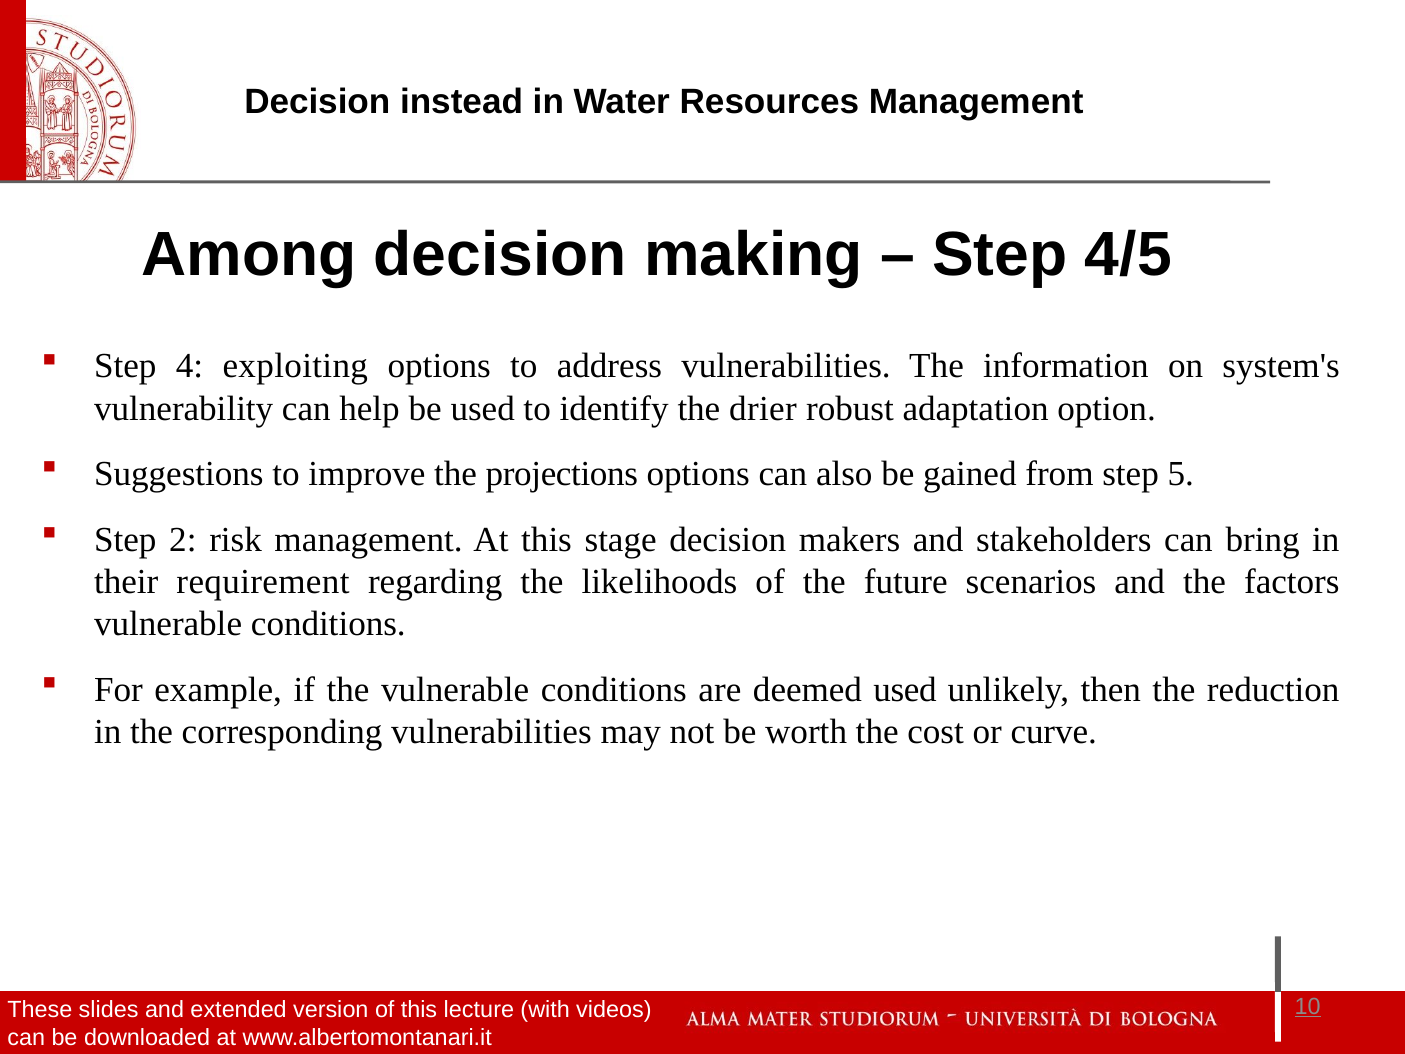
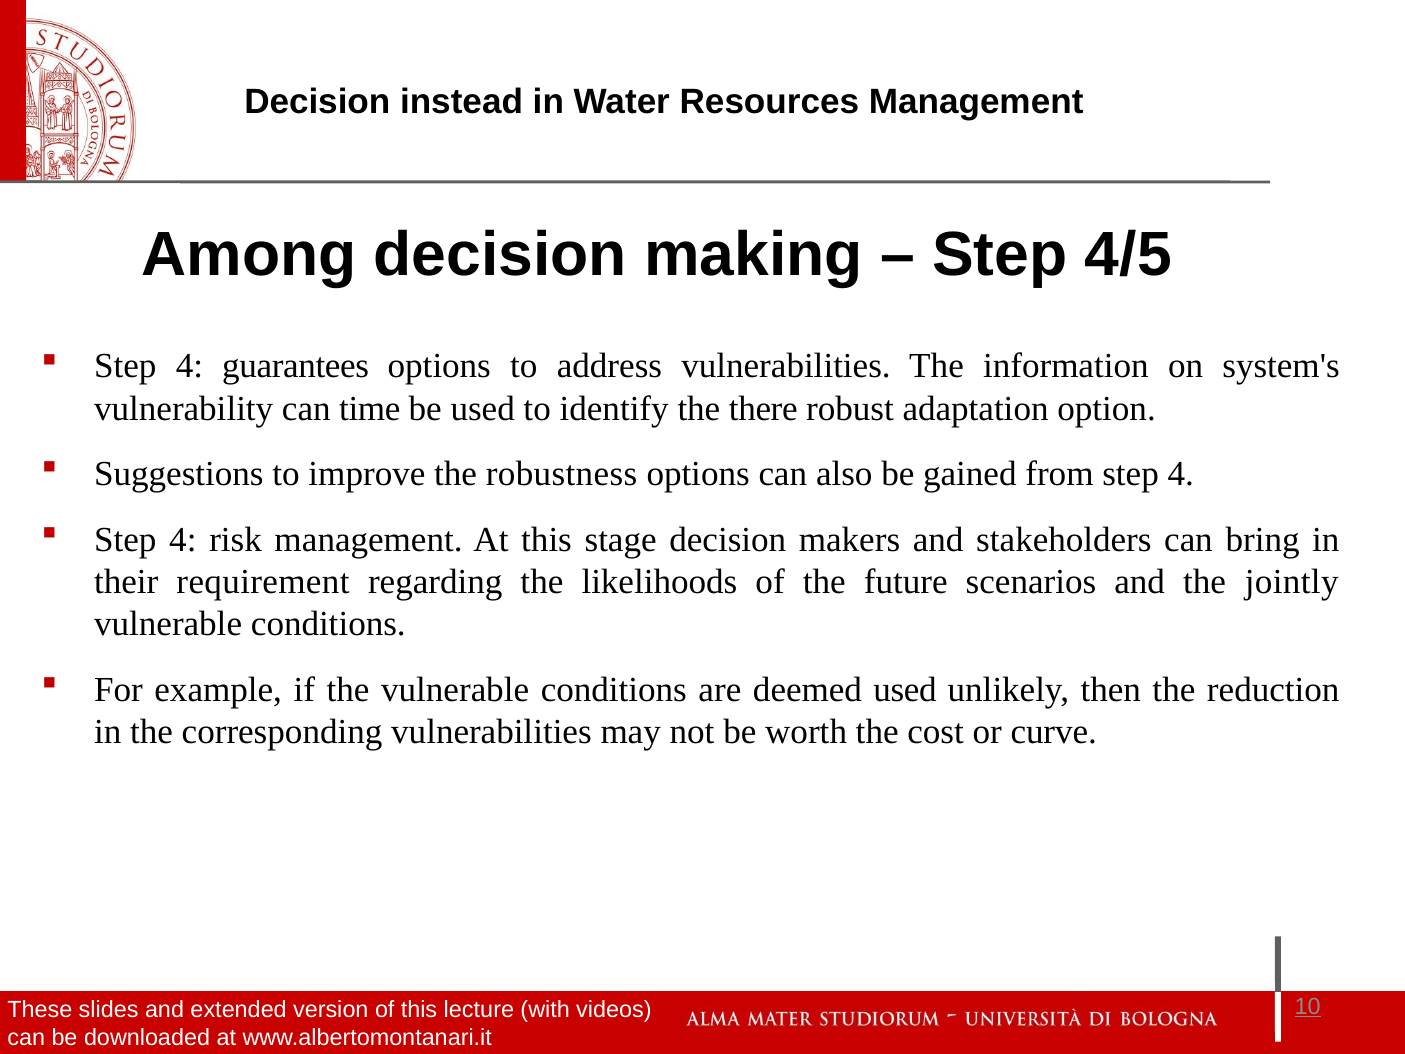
exploiting: exploiting -> guarantees (296, 366)
help: help -> time (370, 408)
drier: drier -> there (763, 408)
projections: projections -> robustness (561, 474)
from step 5: 5 -> 4 (1181, 474)
2: 2 -> 4 (183, 540)
factors: factors -> jointly (1292, 582)
